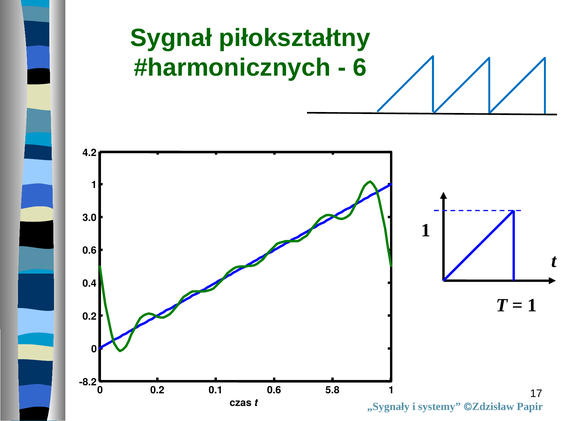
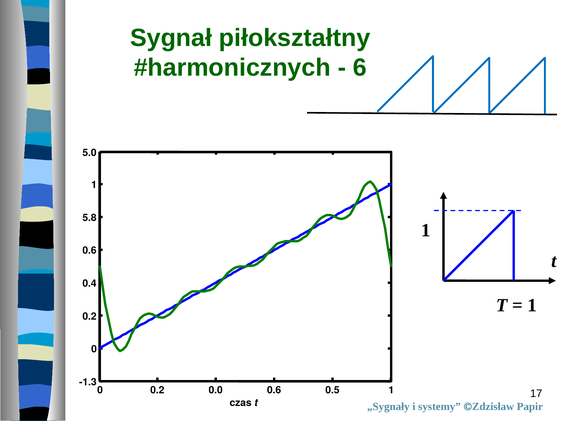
4.2: 4.2 -> 5.0 (89, 153)
3.0: 3.0 -> 5.8 (89, 218)
-8.2: -8.2 -> -1.3 (88, 383)
0.1: 0.1 -> 0.0 (216, 391)
5.8: 5.8 -> 0.5 (332, 391)
